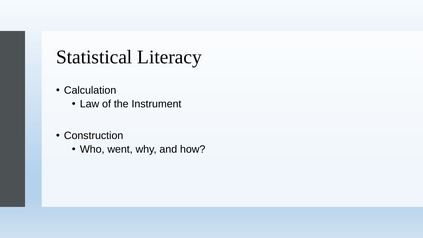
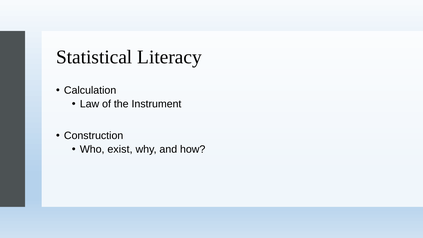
went: went -> exist (120, 149)
